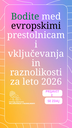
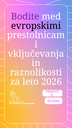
Bodite colour: green -> purple (25, 16)
